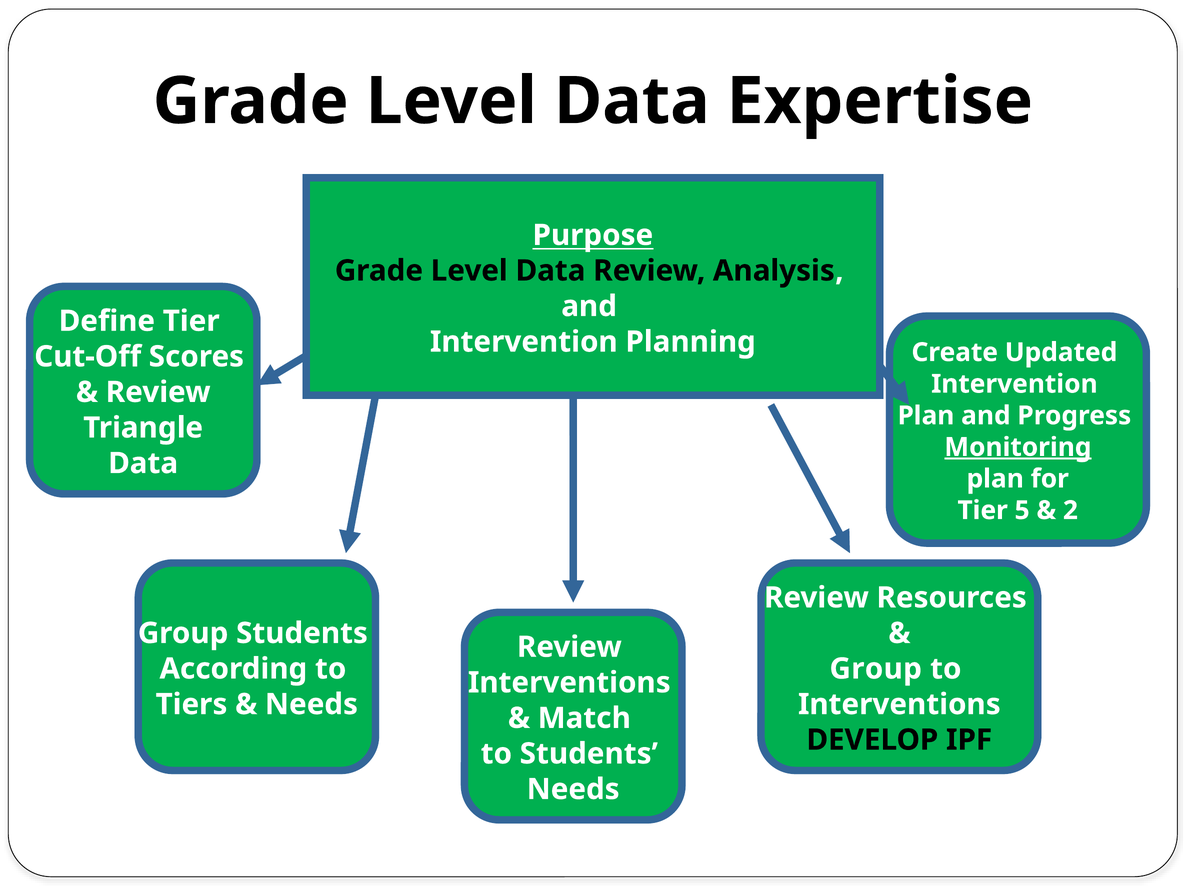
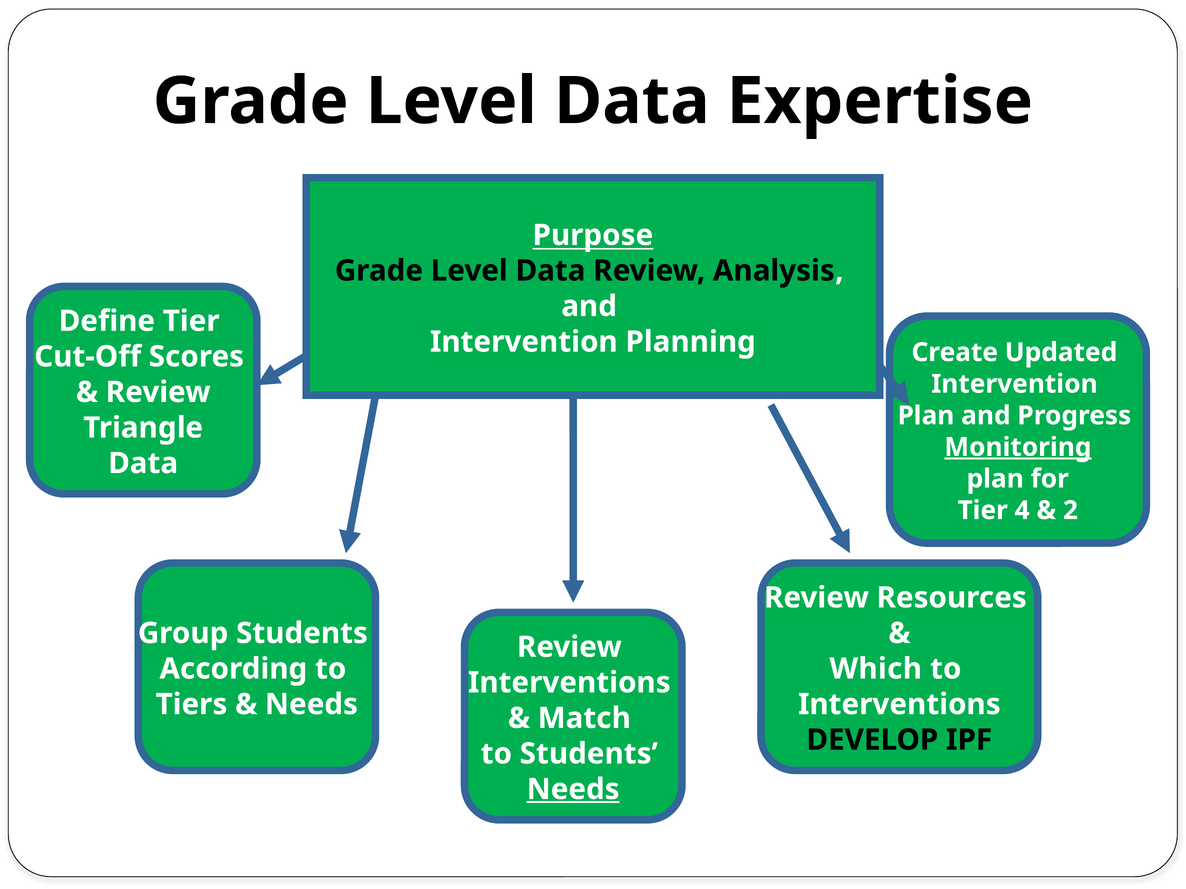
5: 5 -> 4 (1022, 511)
Group: Group -> Which (876, 669)
Needs underline: none -> present (573, 790)
